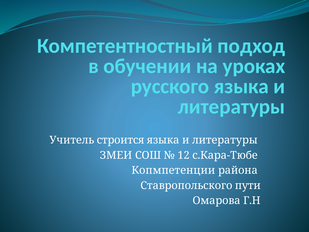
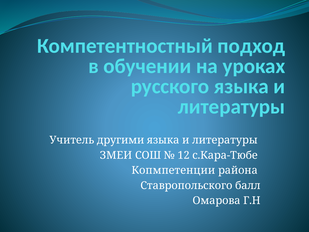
строится: строится -> другими (121, 140)
пути: пути -> балл (248, 185)
